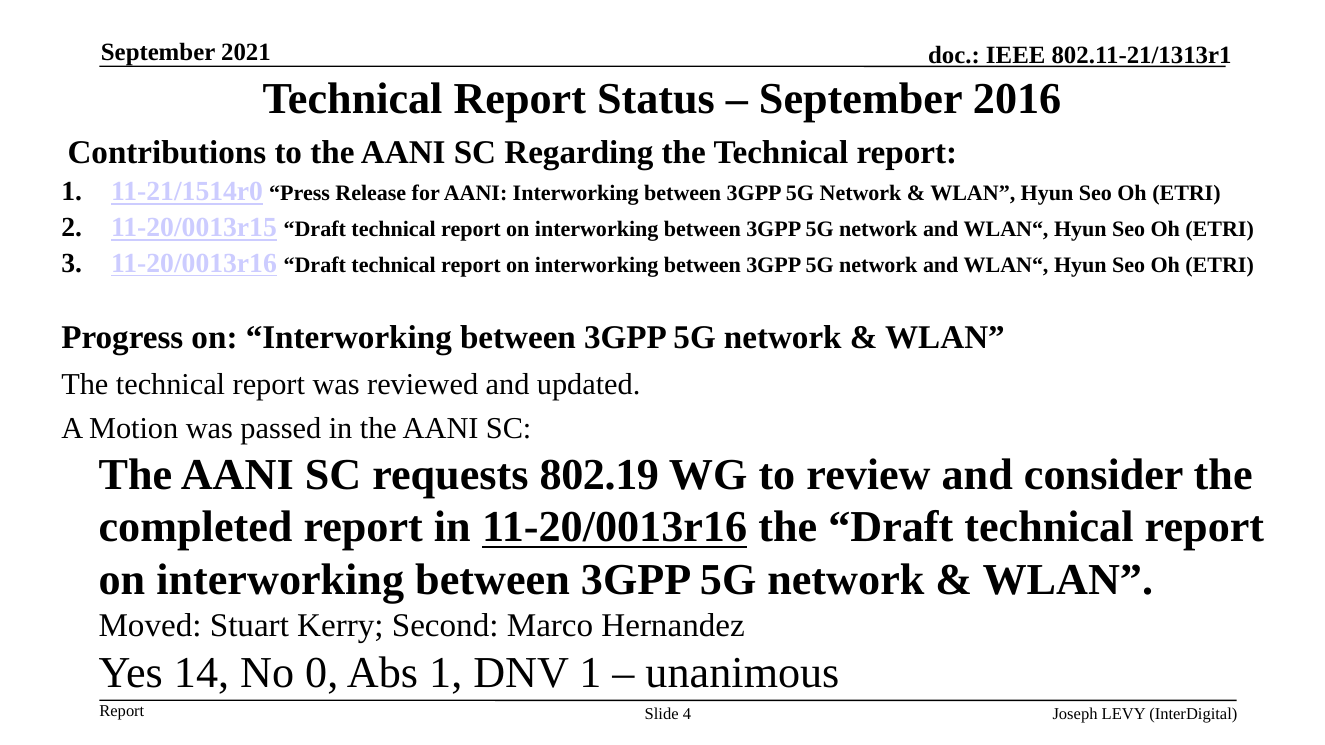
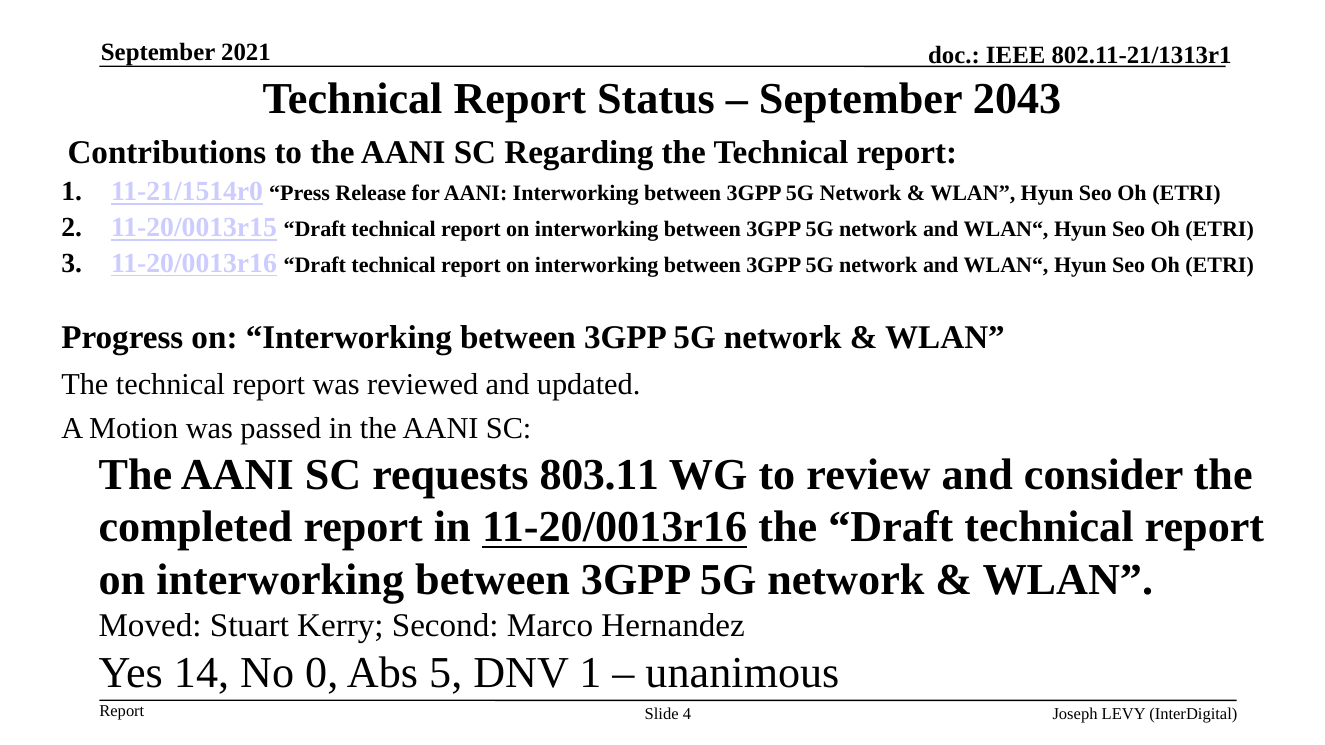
2016: 2016 -> 2043 (1017, 99)
802.19: 802.19 -> 803.11 (599, 475)
Abs 1: 1 -> 5 (446, 673)
